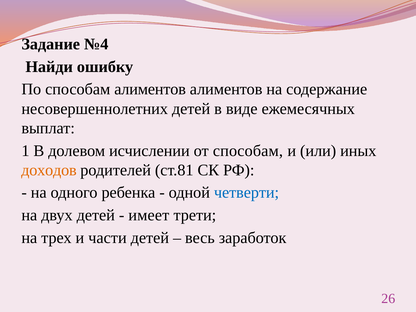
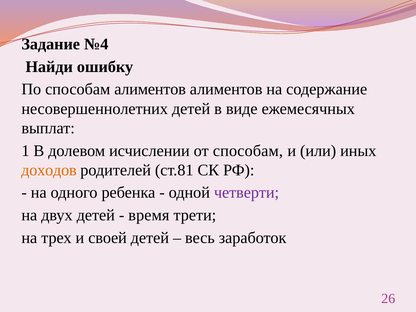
четверти colour: blue -> purple (246, 193)
имеет: имеет -> время (149, 215)
части: части -> своей (108, 238)
